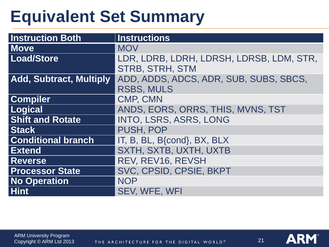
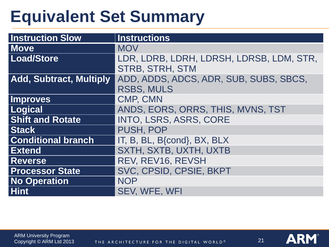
Both: Both -> Slow (71, 38)
Compiler: Compiler -> Improves (31, 99)
LONG: LONG -> CORE (217, 120)
